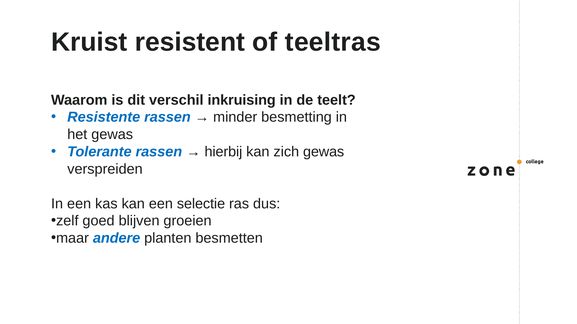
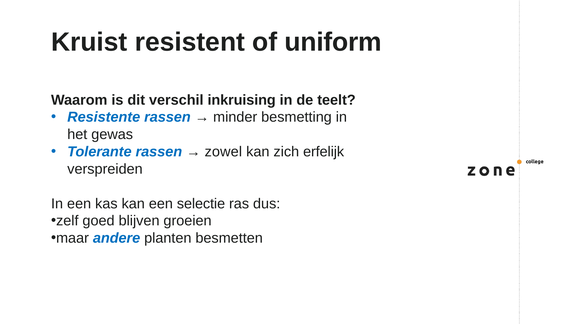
teeltras: teeltras -> uniform (333, 42)
hierbij: hierbij -> zowel (223, 152)
zich gewas: gewas -> erfelijk (324, 152)
